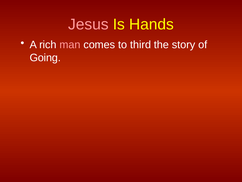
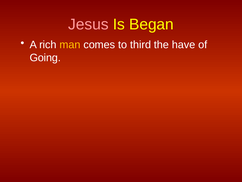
Hands: Hands -> Began (151, 24)
man colour: pink -> yellow (70, 45)
story: story -> have (184, 45)
